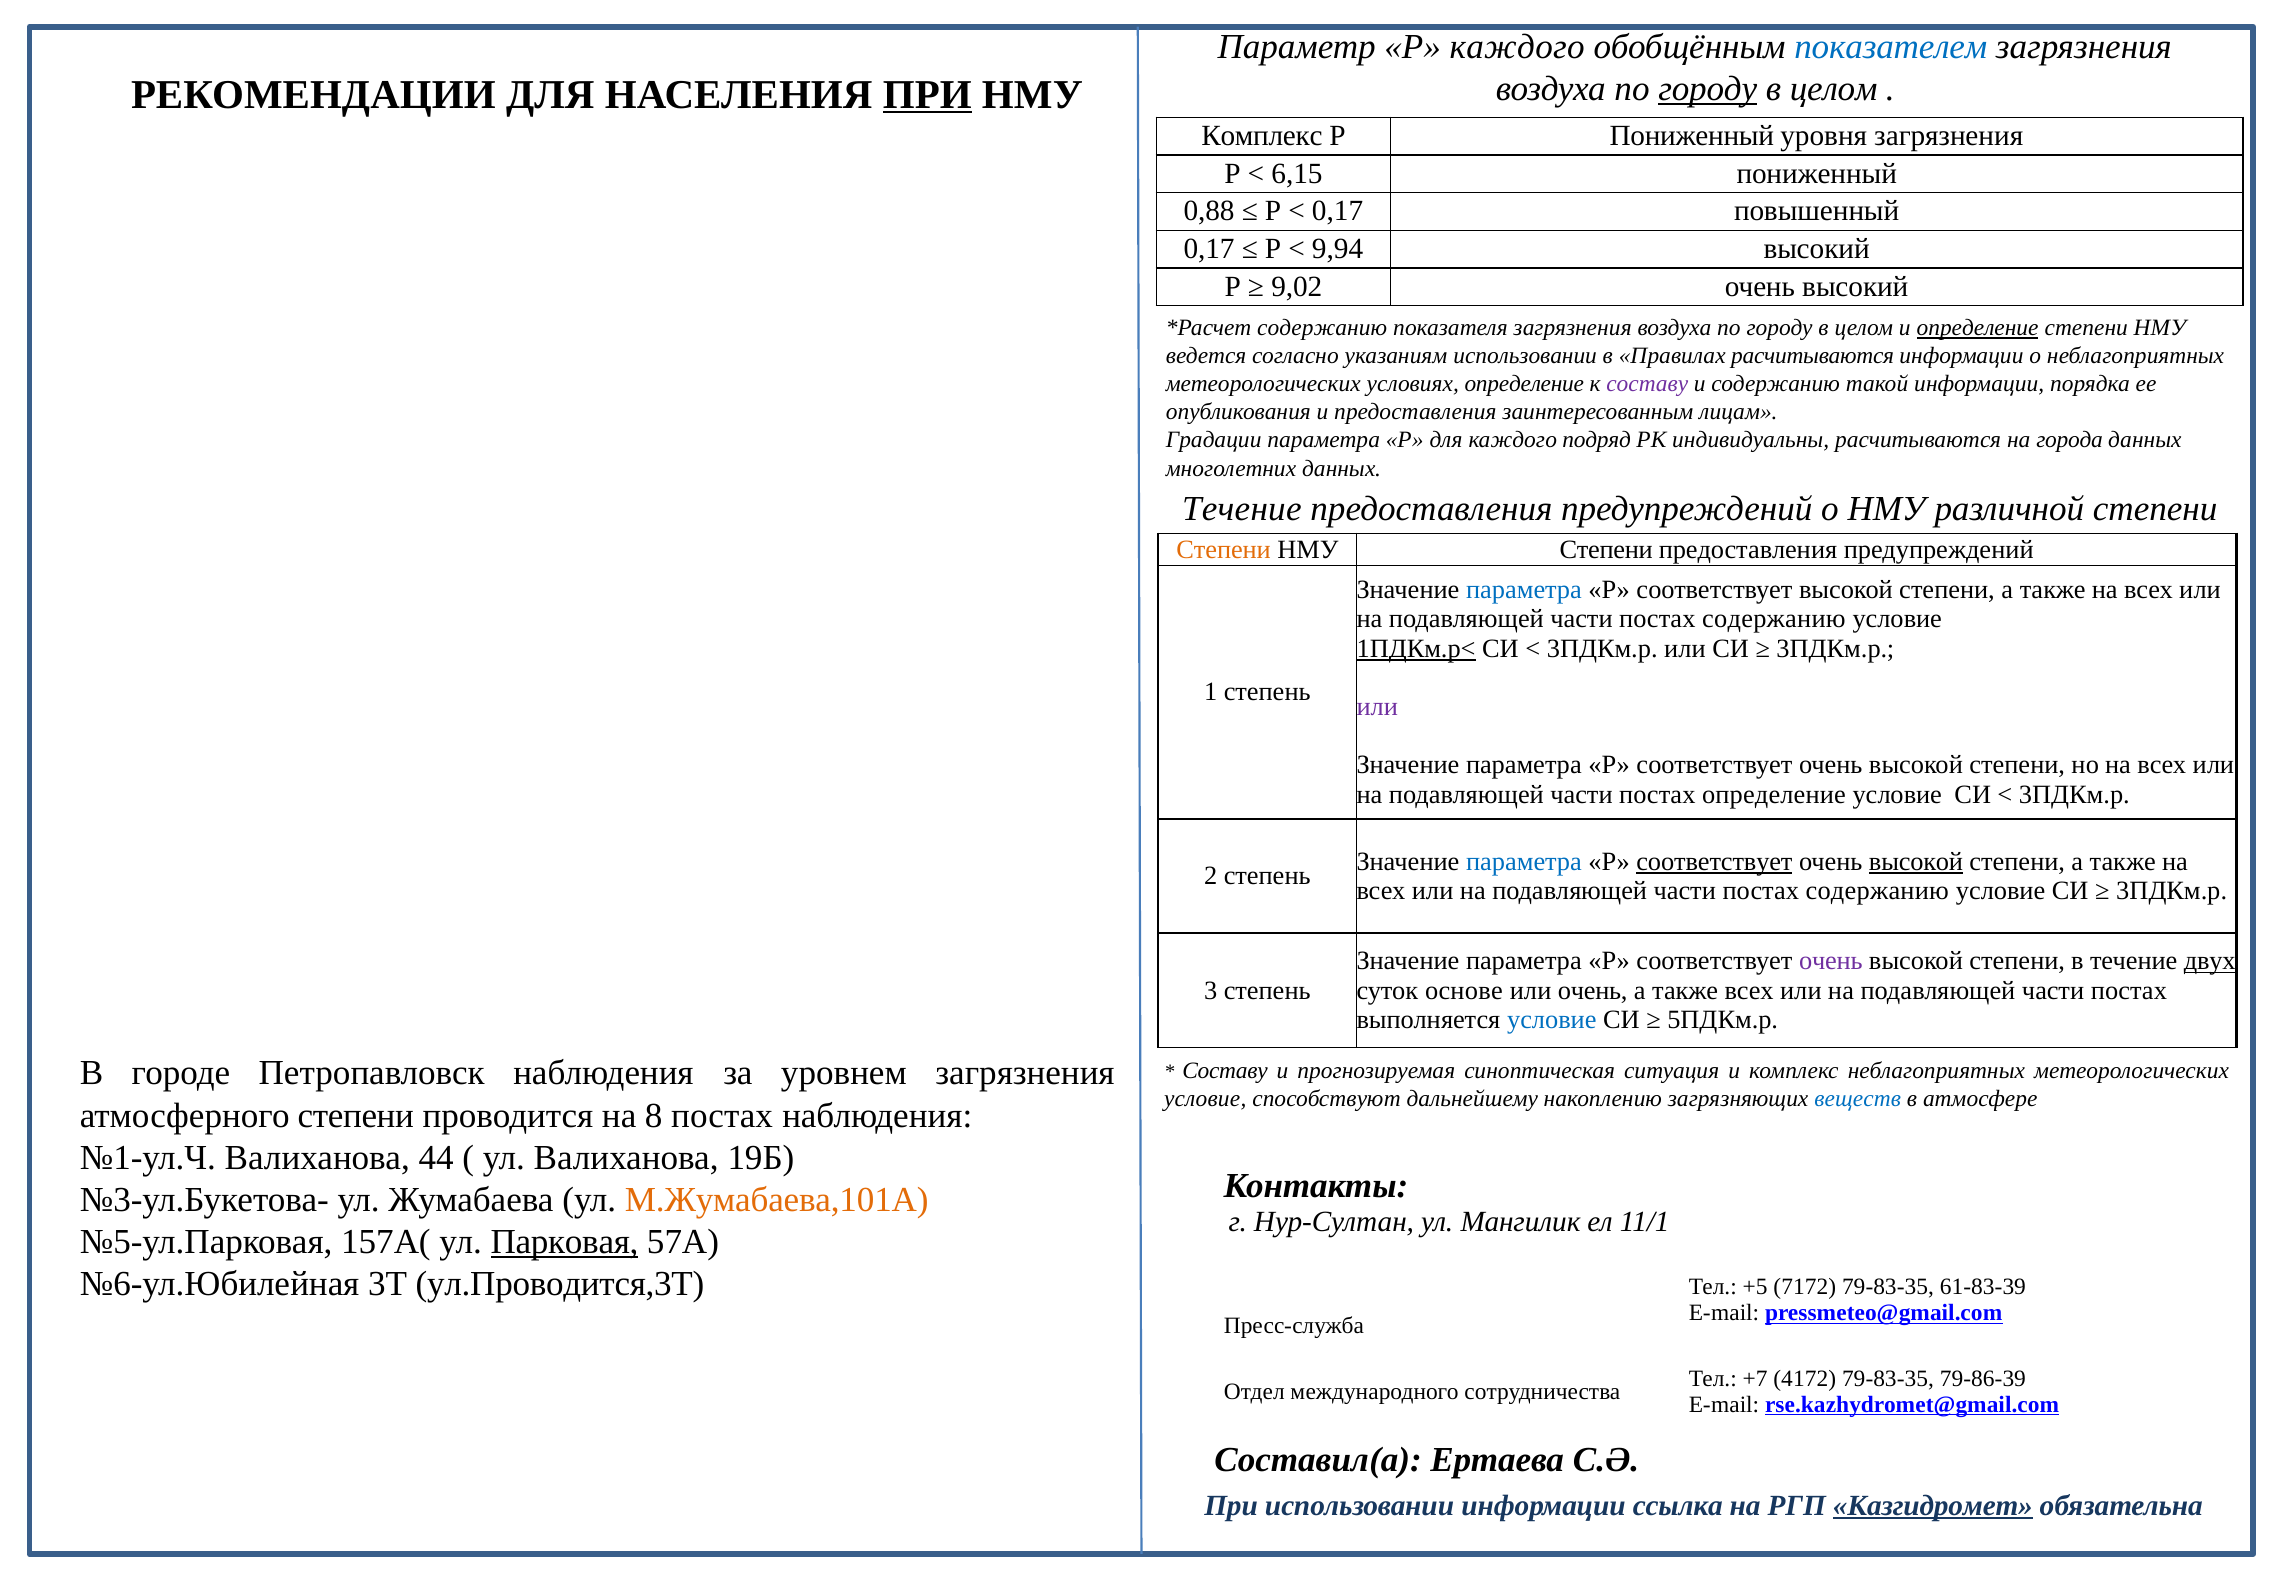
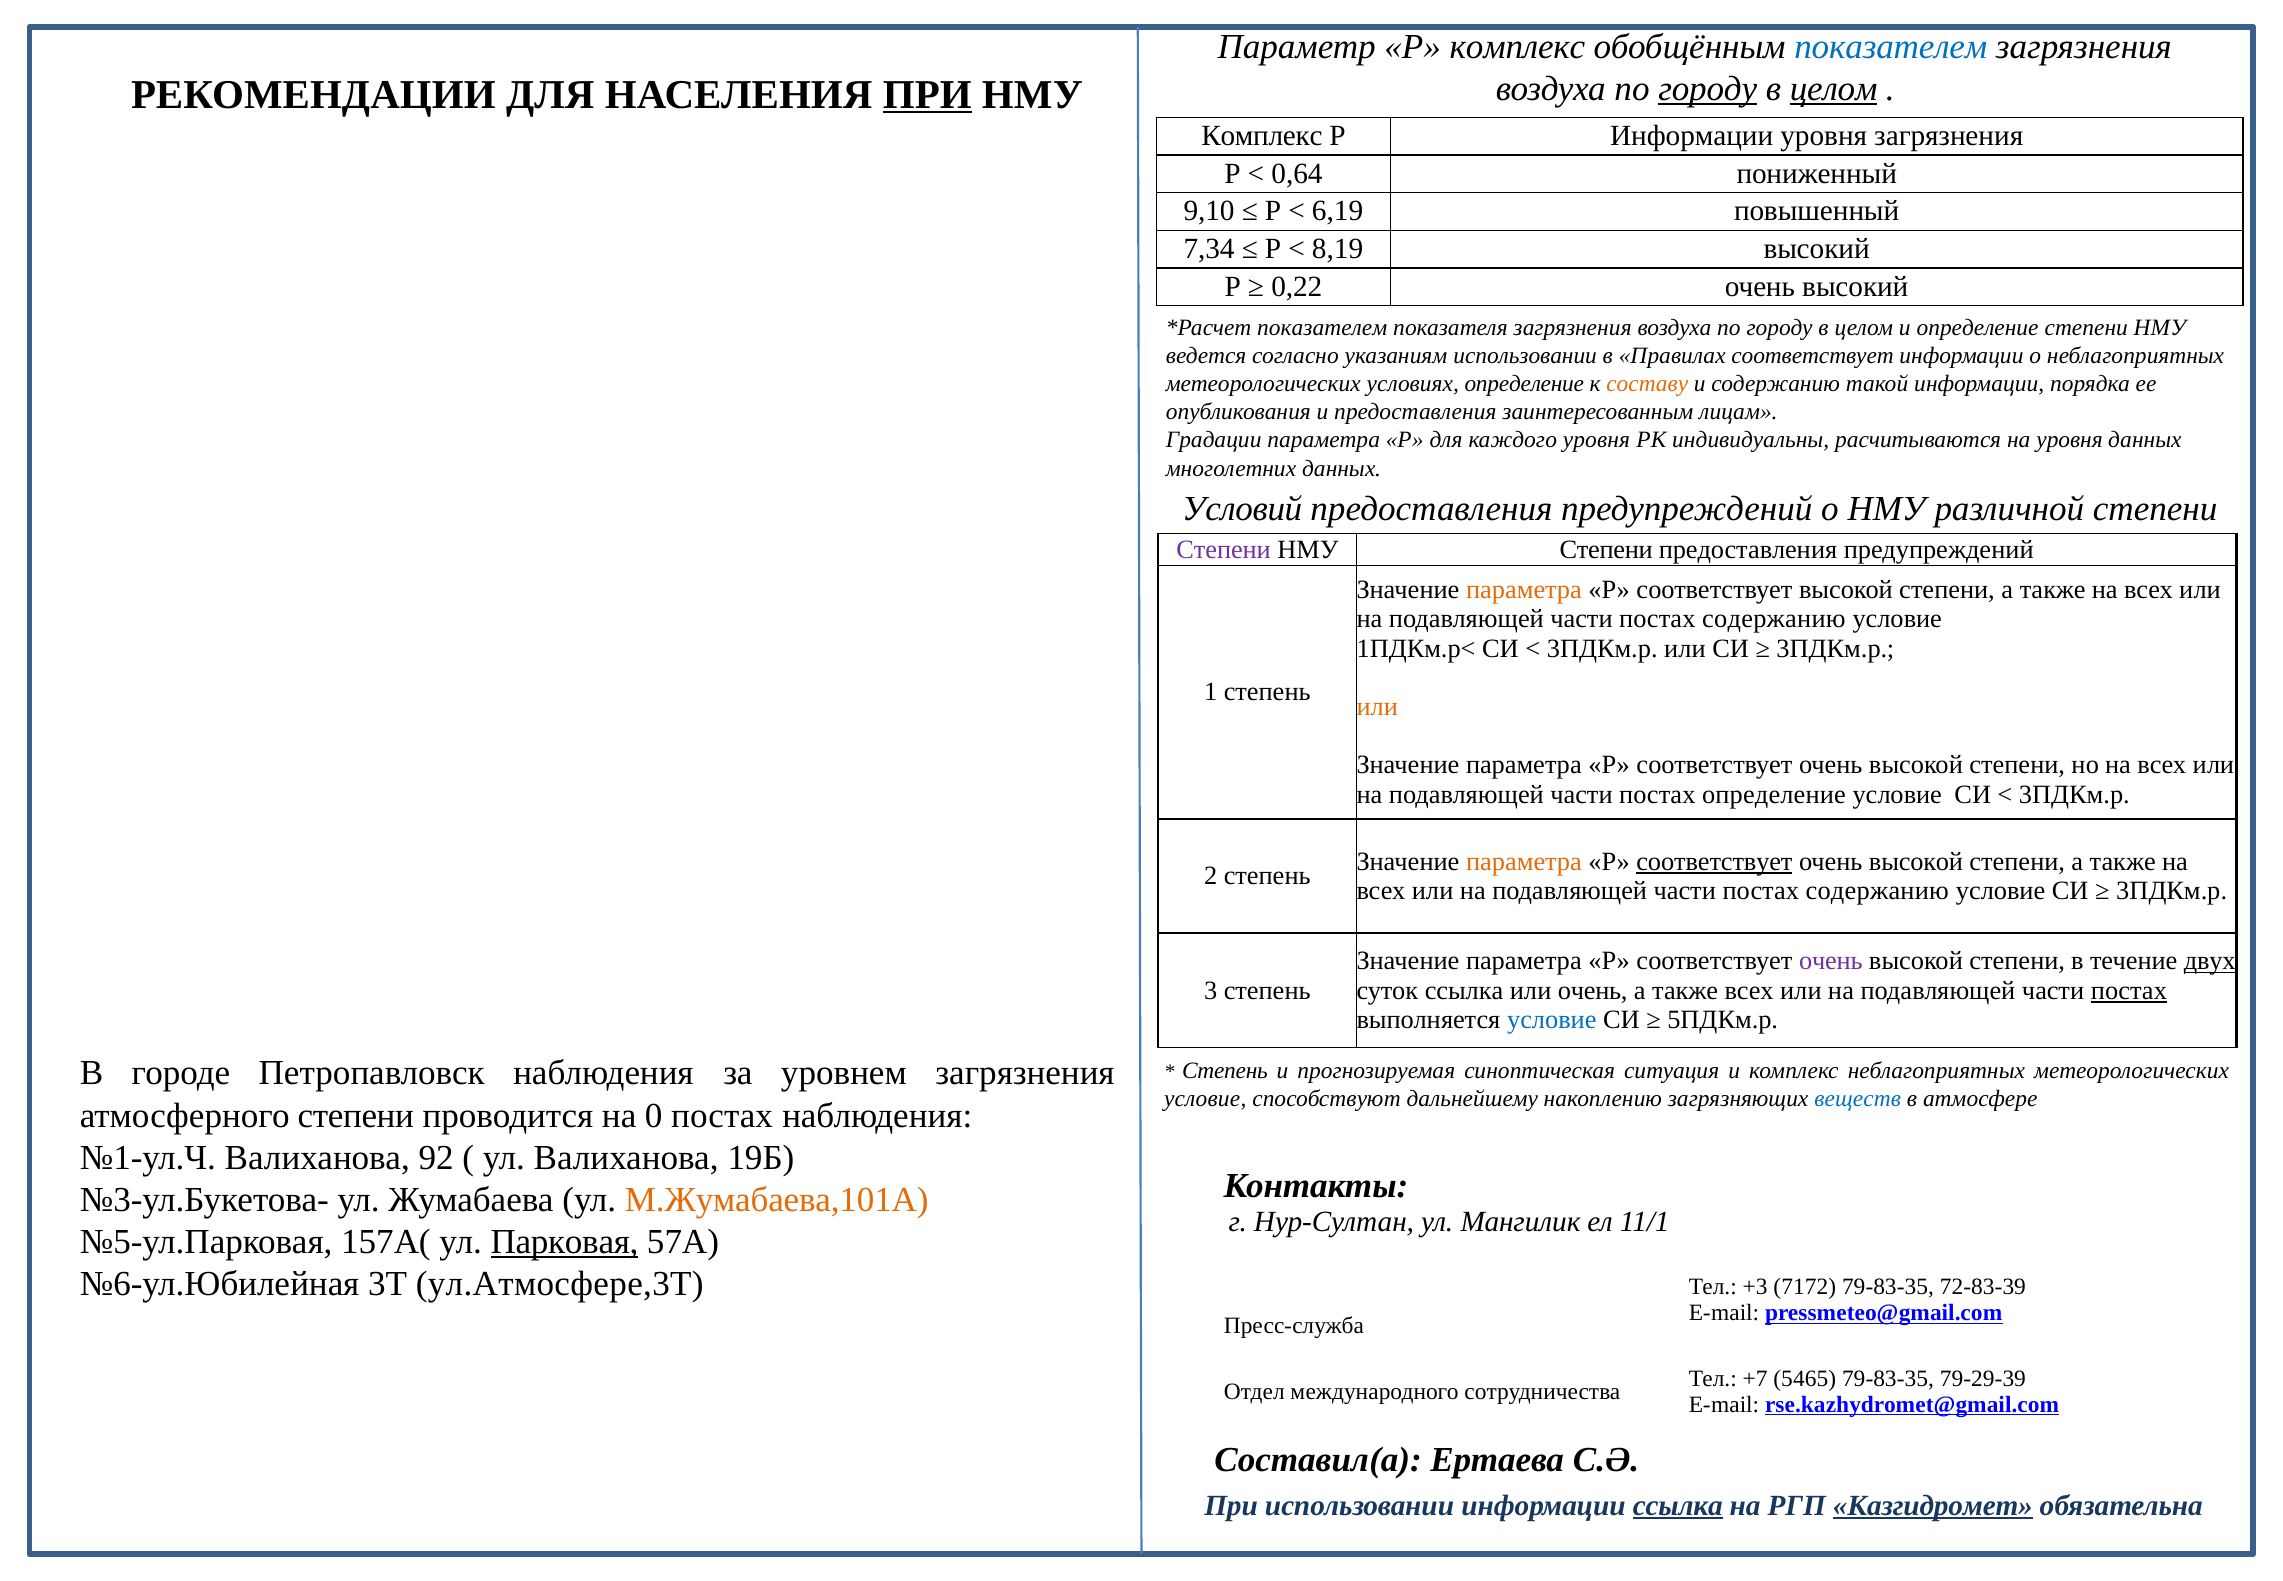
Р каждого: каждого -> комплекс (1517, 47)
целом underline: none -> present (1834, 89)
Р Пониженный: Пониженный -> Информации (1692, 136)
6,15: 6,15 -> 0,64 (1297, 173)
0,88: 0,88 -> 9,10 (1209, 211)
0,17: 0,17 -> 6,19 (1338, 211)
0,17: 0,17 -> 7,34 (1209, 249)
9,94: 9,94 -> 8,19 (1338, 249)
9,02: 9,02 -> 0,22 (1297, 286)
содержанию: содержанию -> показателем (1322, 328)
определение underline: present -> none (1978, 328)
Правилах расчитываются: расчитываются -> соответствует (1813, 356)
составу colour: purple -> orange (1647, 384)
каждого подряд: подряд -> уровня (1596, 440)
на города: города -> уровня (2070, 440)
Течение: Течение -> Условий (1242, 509)
Степени colour: orange -> purple (1224, 549)
параметра colour: blue -> orange (1524, 590)
1ПДКм.р< underline: present -> none (1416, 648)
или colour: purple -> orange (1377, 707)
параметра colour: blue -> orange (1524, 861)
высокой underline: present -> none (1916, 861)
суток основе: основе -> ссылка (1464, 990)
постах underline: none -> present (2129, 990)
Составу: Составу -> Степень (1225, 1070)
8: 8 -> 0 (654, 1115)
44: 44 -> 92 (436, 1157)
ул.Проводится,3Т: ул.Проводится,3Т -> ул.Атмосфере,3Т (560, 1284)
+5: +5 -> +3 (1755, 1287)
61-83-39: 61-83-39 -> 72-83-39 (1983, 1287)
4172: 4172 -> 5465 (1805, 1378)
79-86-39: 79-86-39 -> 79-29-39 (1983, 1378)
ссылка underline: none -> present (1678, 1505)
